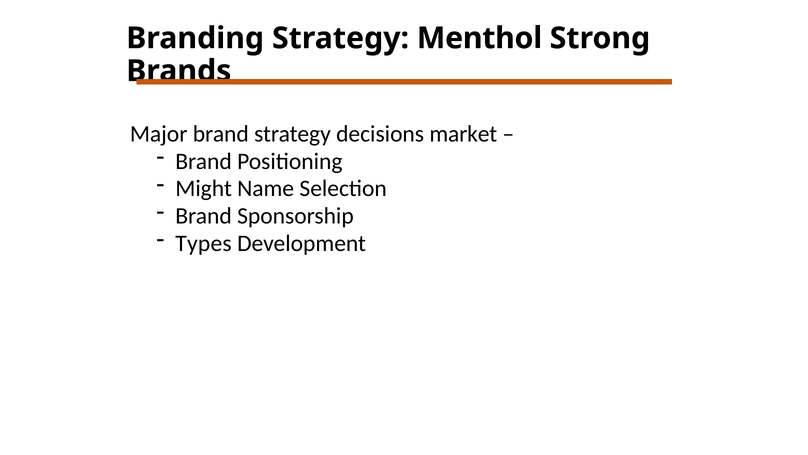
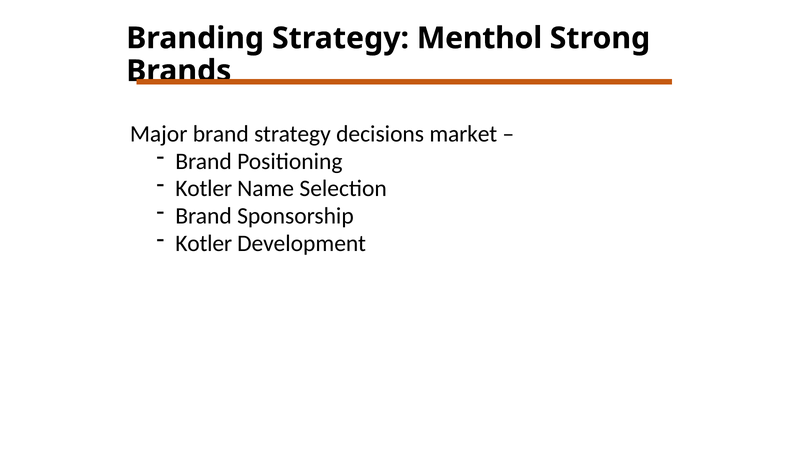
Might: Might -> Kotler (204, 188)
Types: Types -> Kotler (204, 243)
